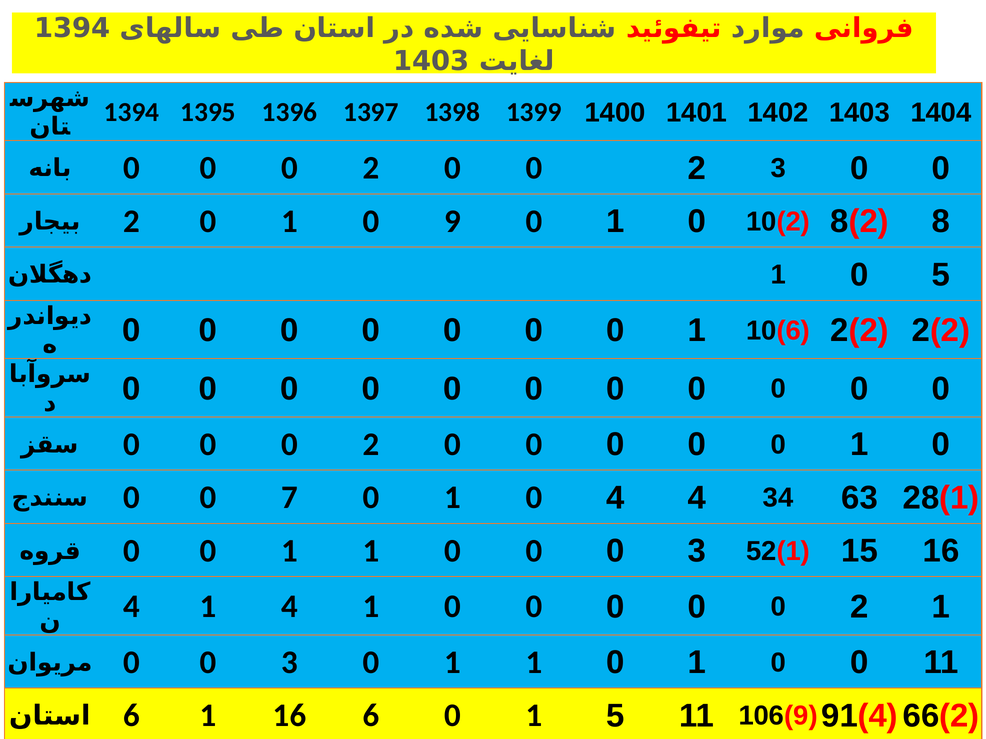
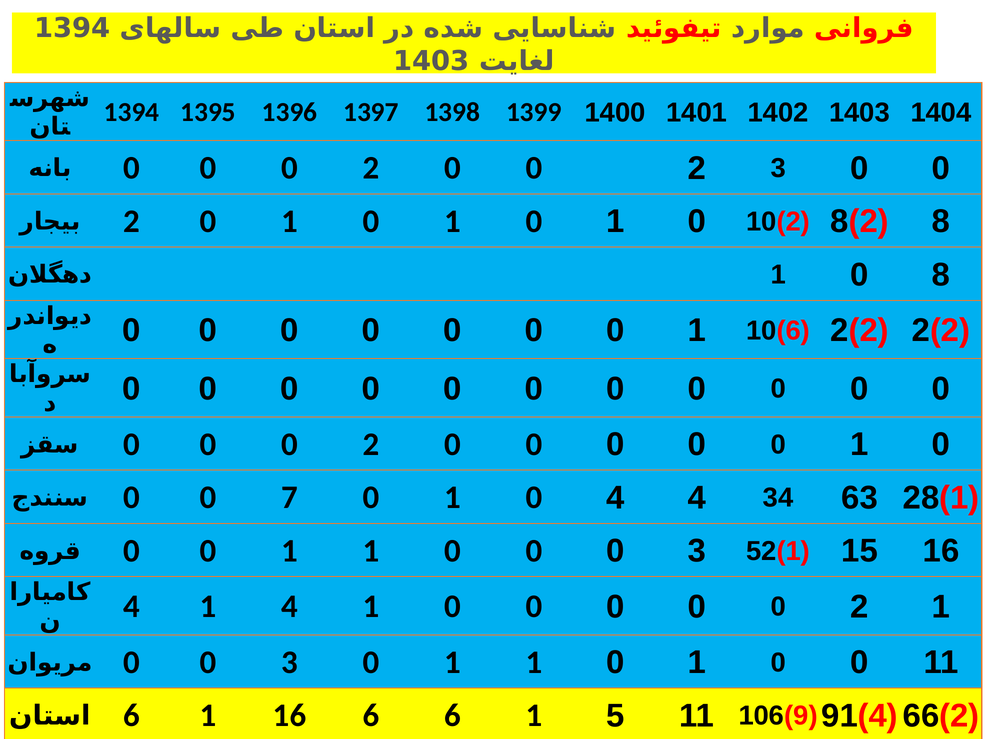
9: 9 -> 1 (452, 221)
0 5: 5 -> 8 (941, 275)
6 0: 0 -> 6 (452, 716)
